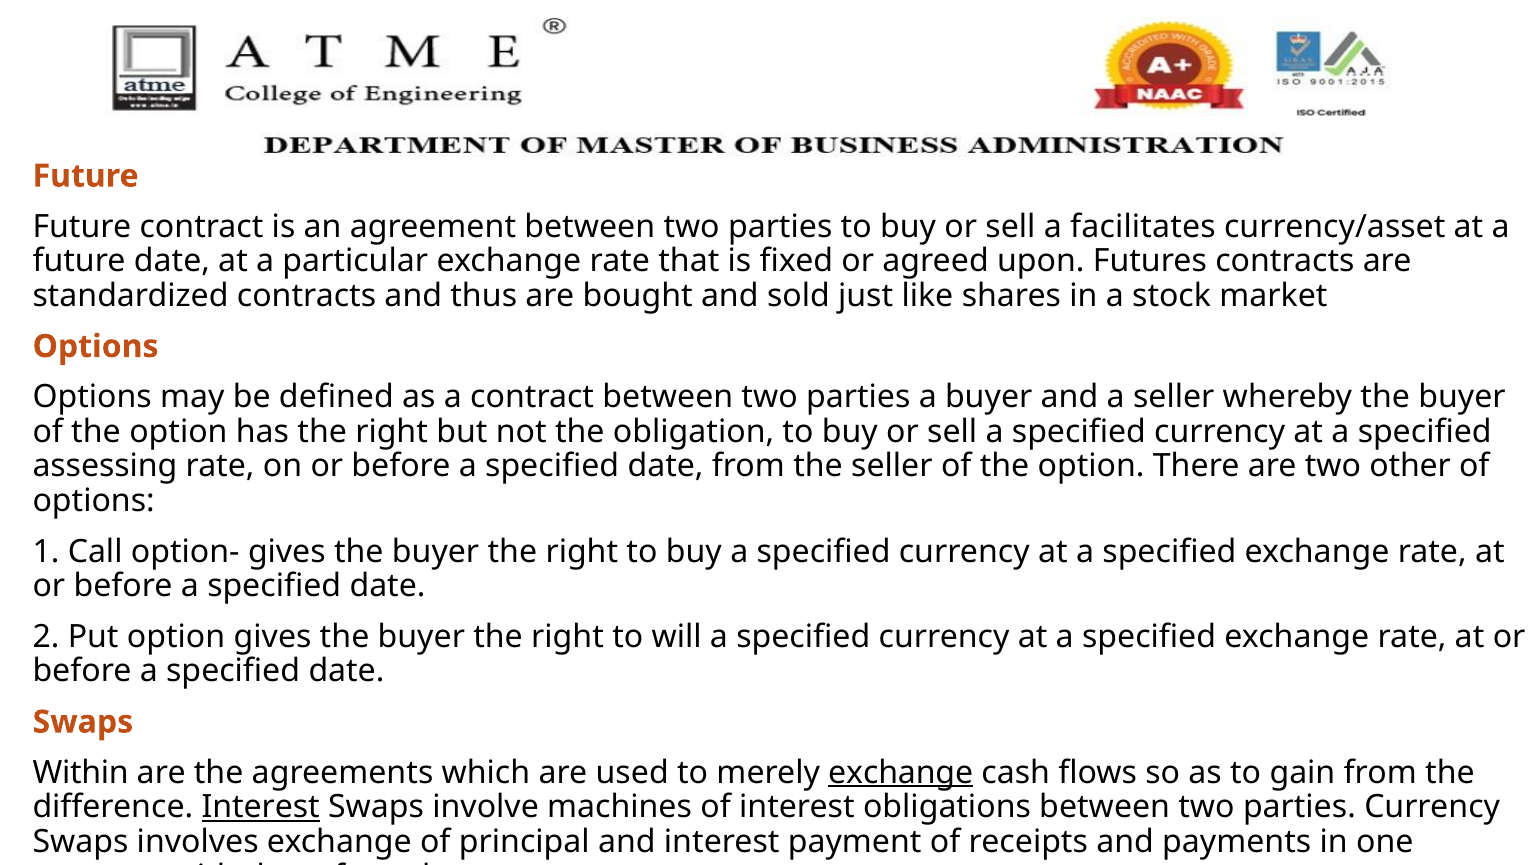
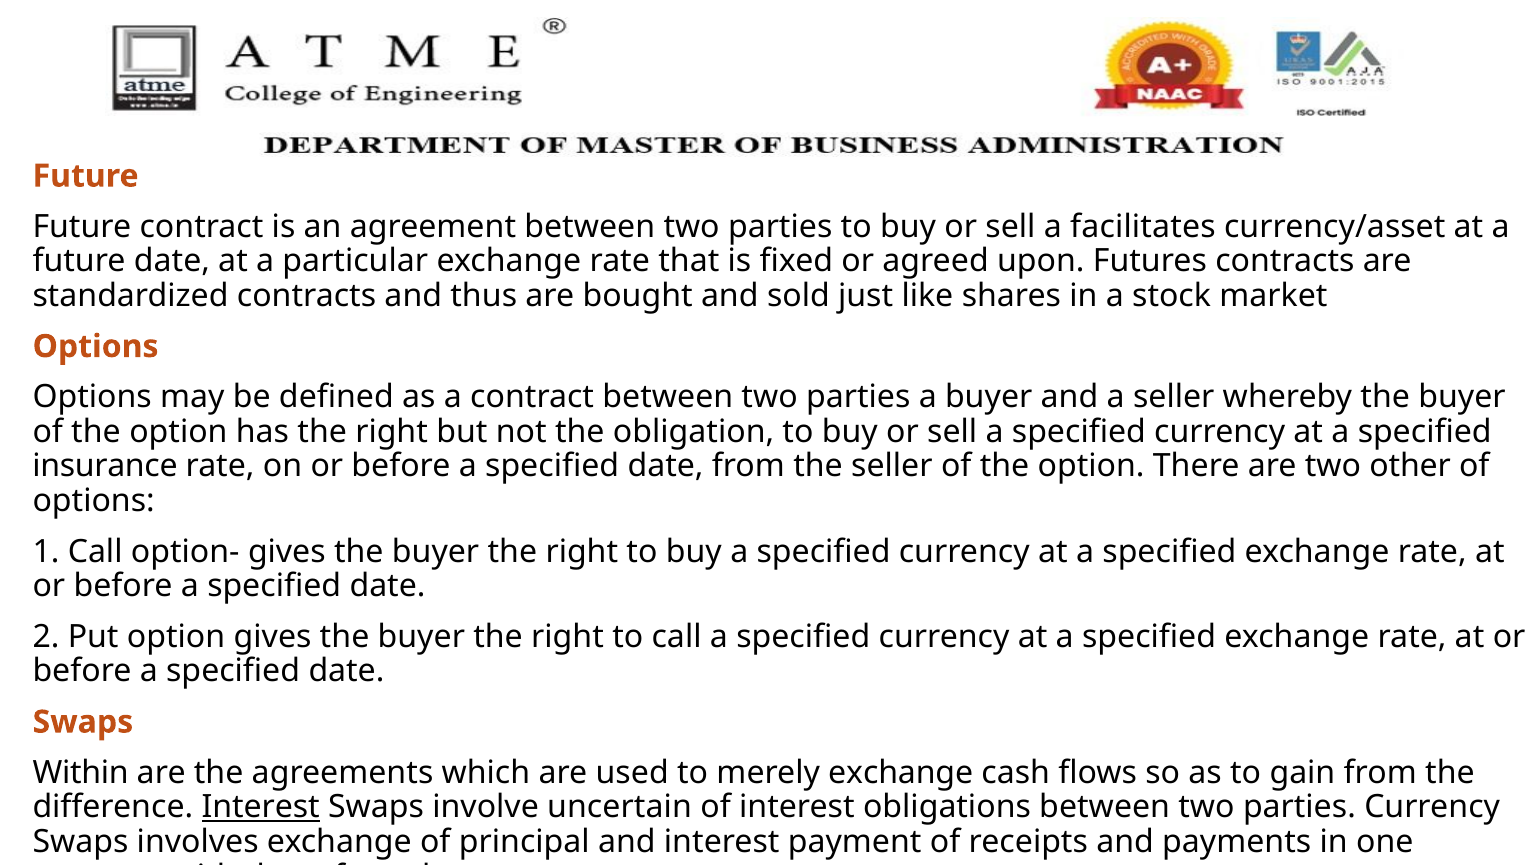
assessing: assessing -> insurance (105, 466)
to will: will -> call (677, 637)
exchange underline: present -> none (901, 773)
machines: machines -> uncertain (619, 807)
